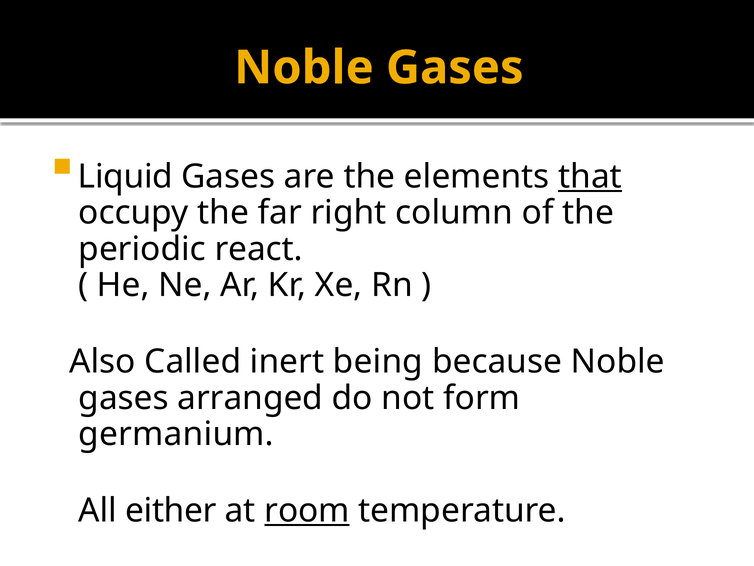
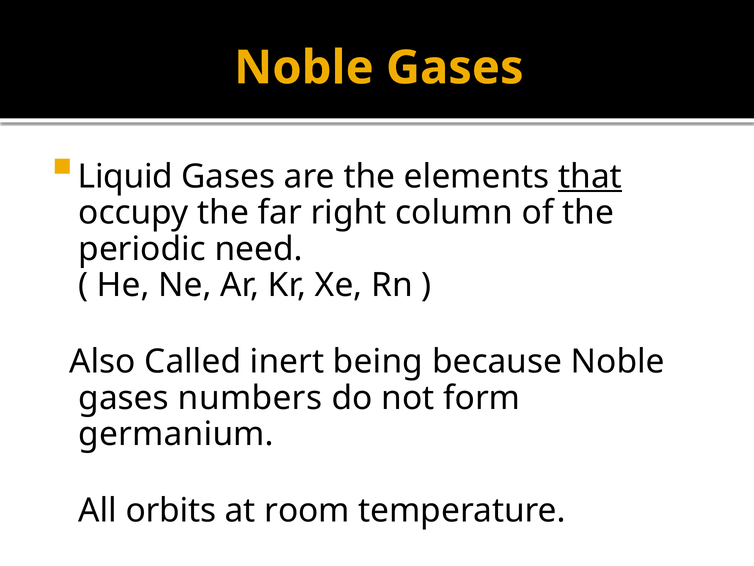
react: react -> need (259, 249)
arranged: arranged -> numbers (250, 398)
either: either -> orbits (171, 510)
room underline: present -> none (307, 510)
